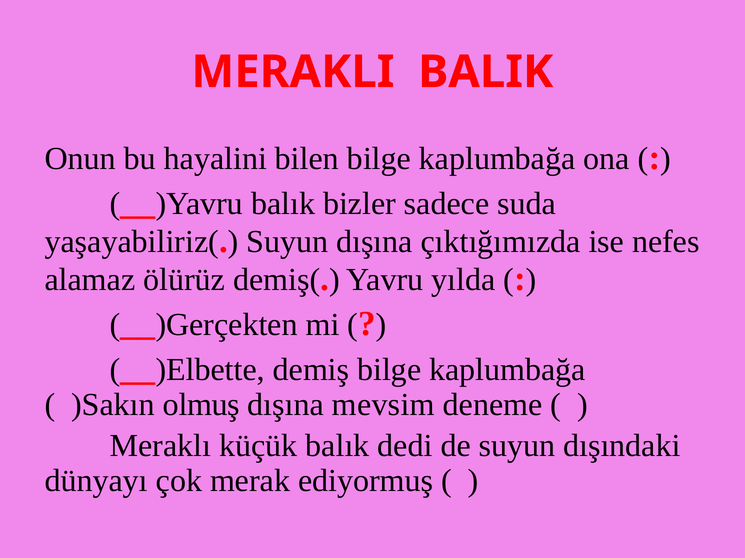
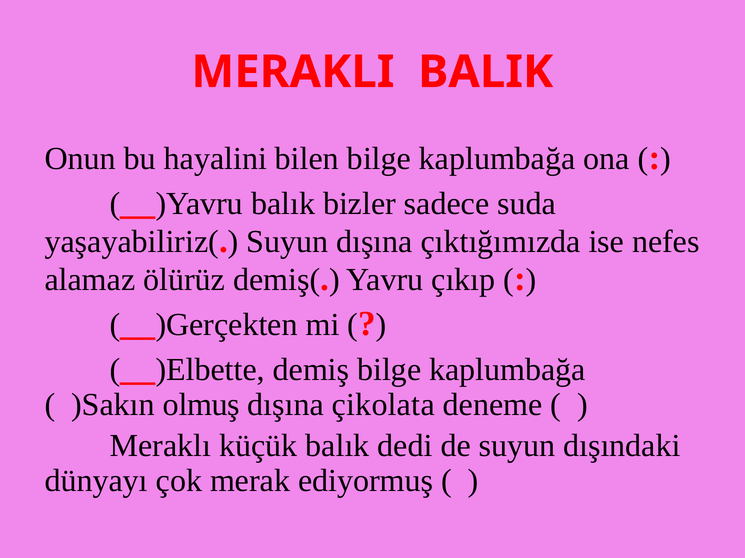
yılda: yılda -> çıkıp (463, 280)
mevsim: mevsim -> çikolata (383, 405)
